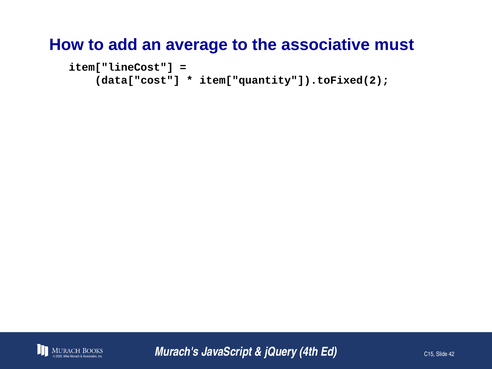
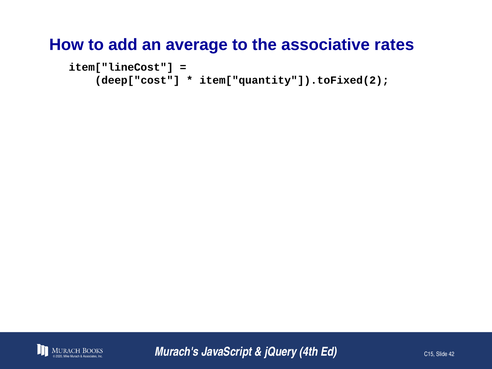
must: must -> rates (394, 45)
data["cost: data["cost -> deep["cost (137, 80)
